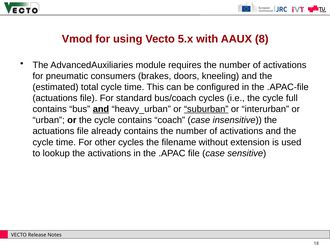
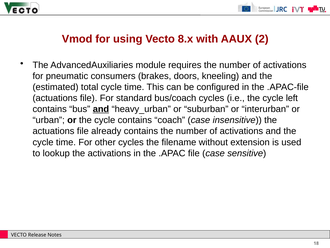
5.x: 5.x -> 8.x (186, 39)
8: 8 -> 2 (262, 39)
full: full -> left (292, 98)
suburban underline: present -> none (206, 109)
